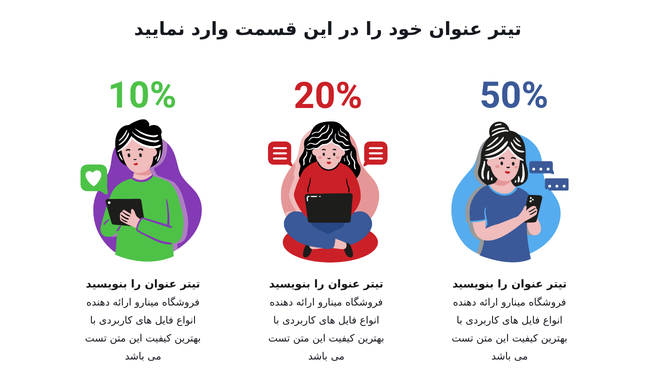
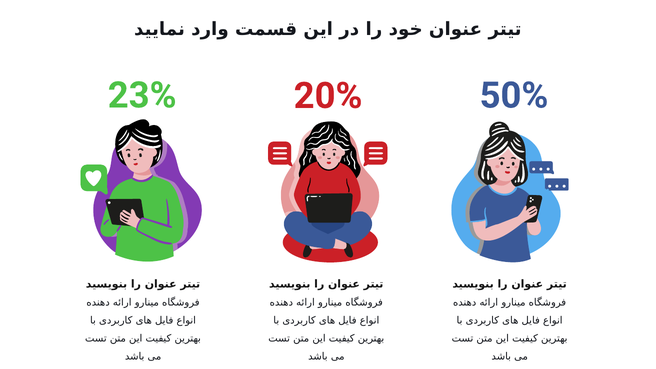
10%: 10% -> 23% (142, 95)
